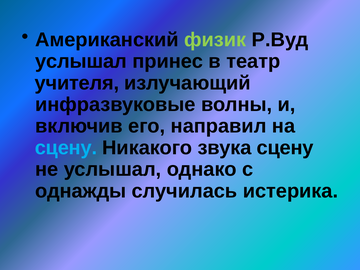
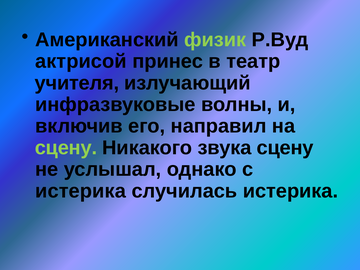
услышал: услышал -> актрисой (81, 61)
сцену colour: light blue -> light green (66, 148)
однажды: однажды -> истерика (80, 191)
